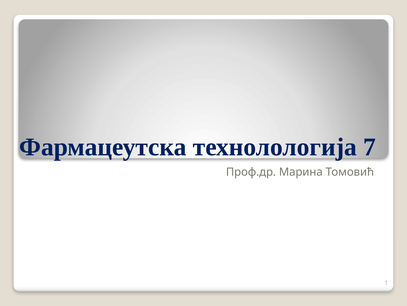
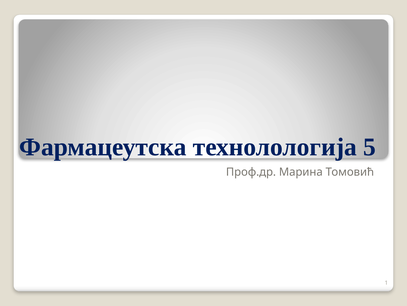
7: 7 -> 5 (370, 147)
